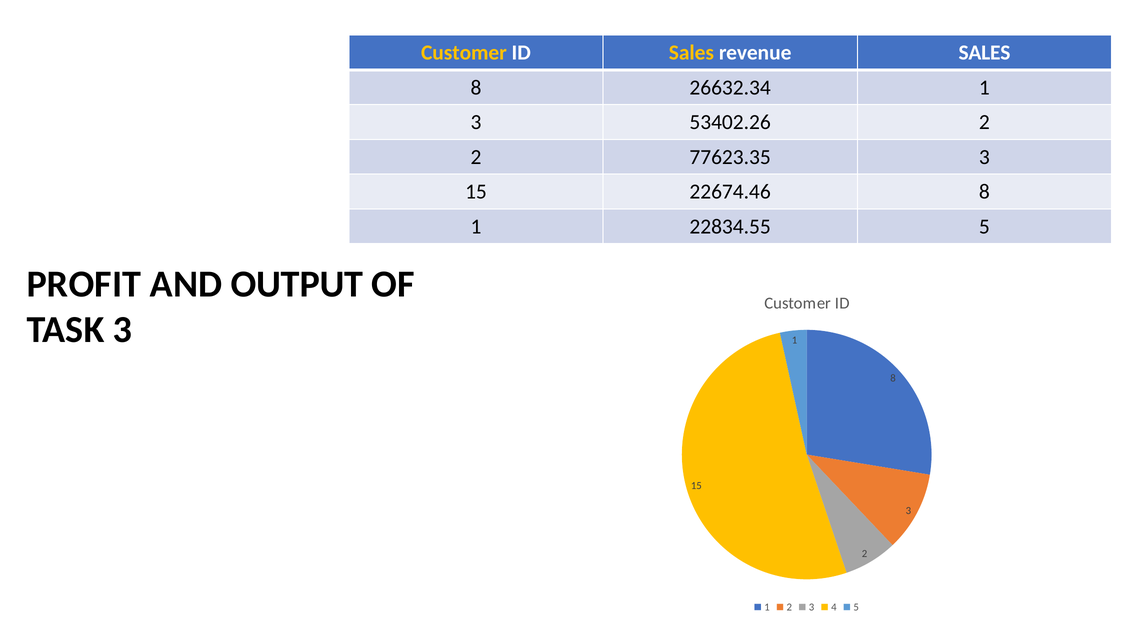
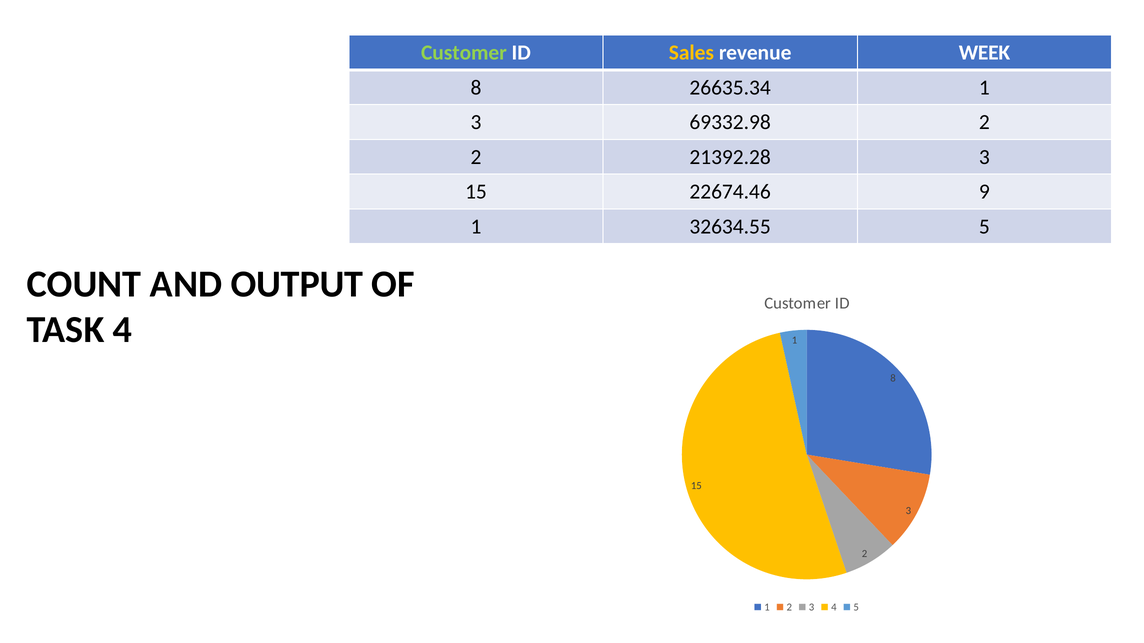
Customer colour: yellow -> light green (464, 53)
revenue SALES: SALES -> WEEK (984, 53)
26632.34: 26632.34 -> 26635.34 (730, 88)
53402.26: 53402.26 -> 69332.98 (730, 122)
77623.35: 77623.35 -> 21392.28 (730, 157)
22674.46 8: 8 -> 9 (984, 192)
22834.55: 22834.55 -> 32634.55 (730, 227)
PROFIT: PROFIT -> COUNT (84, 284)
TASK 3: 3 -> 4 (123, 330)
